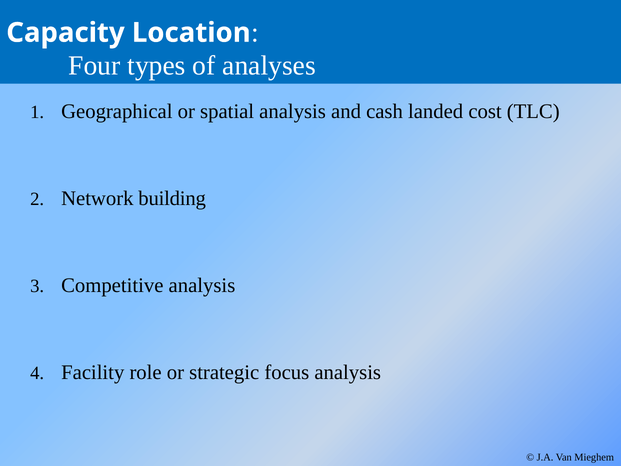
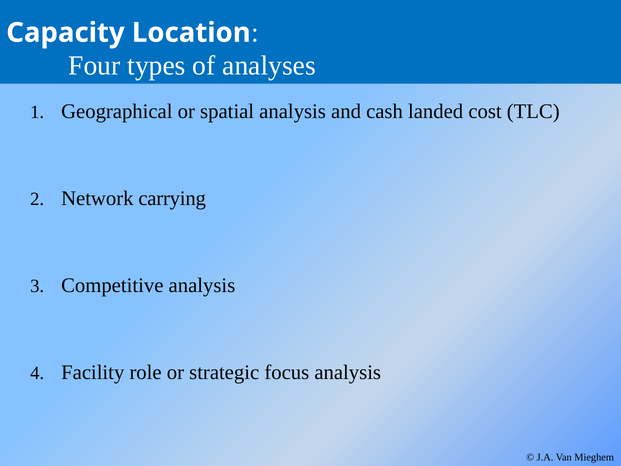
building: building -> carrying (172, 199)
